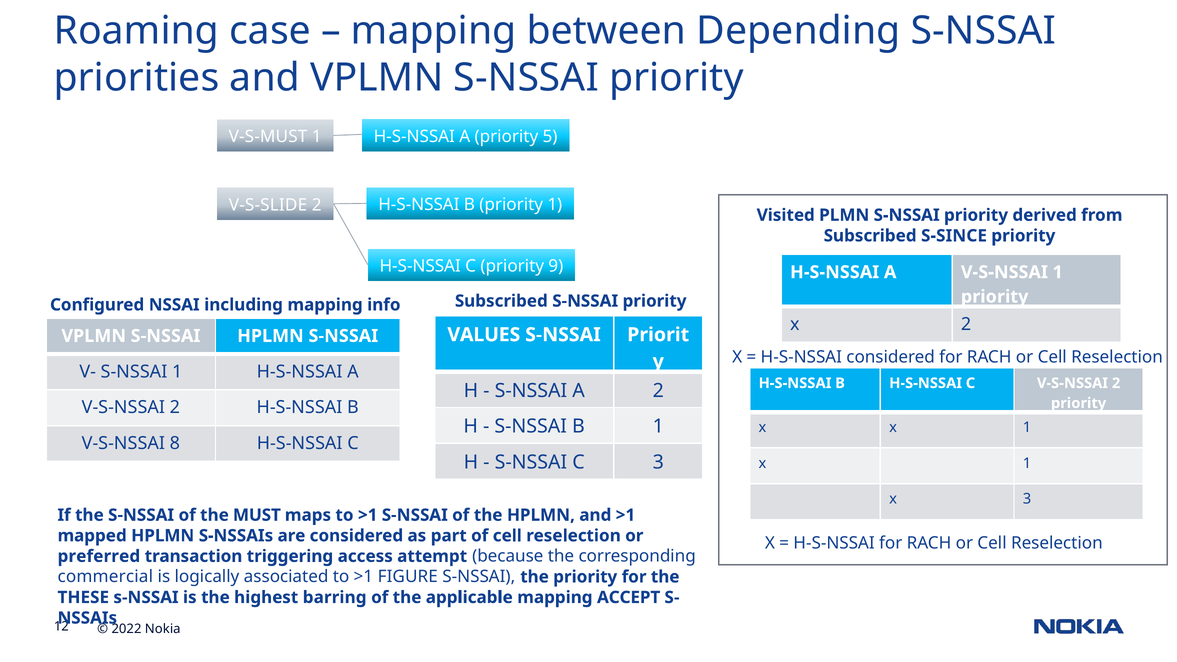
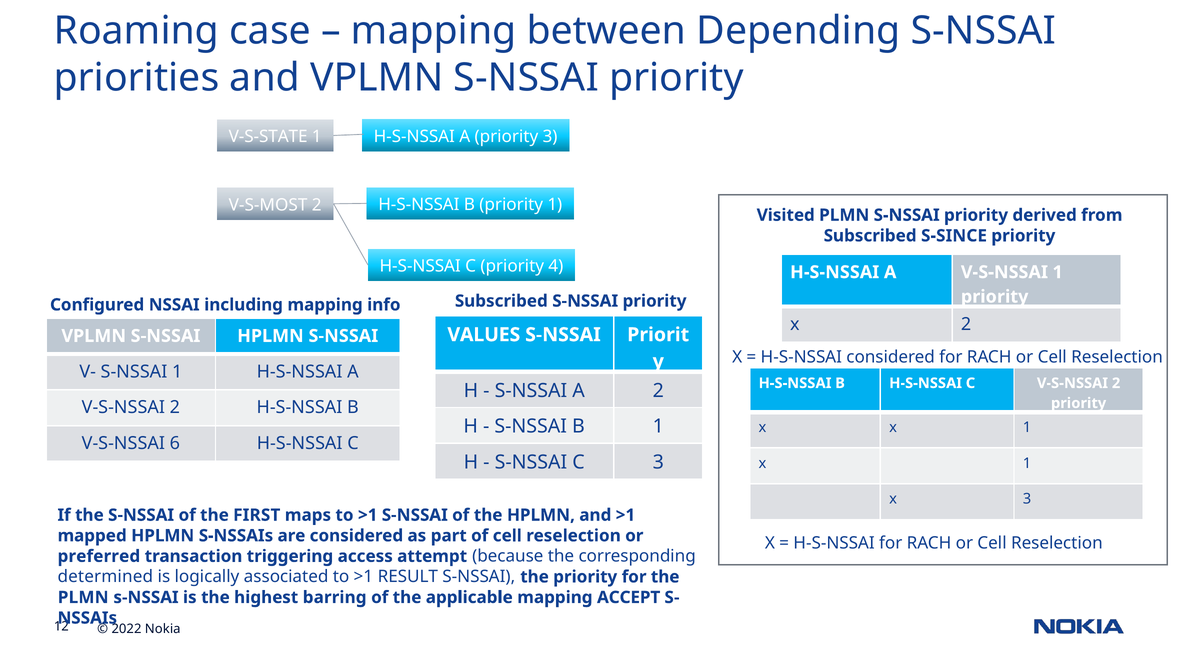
priority 5: 5 -> 3 (550, 136)
V-S-MUST: V-S-MUST -> V-S-STATE (268, 137)
V-S-SLIDE: V-S-SLIDE -> V-S-MOST (268, 205)
9: 9 -> 4 (556, 266)
8: 8 -> 6 (175, 443)
MUST: MUST -> FIRST (257, 515)
commercial: commercial -> determined (105, 577)
FIGURE: FIGURE -> RESULT (408, 577)
THESE: THESE -> PLMN (83, 597)
